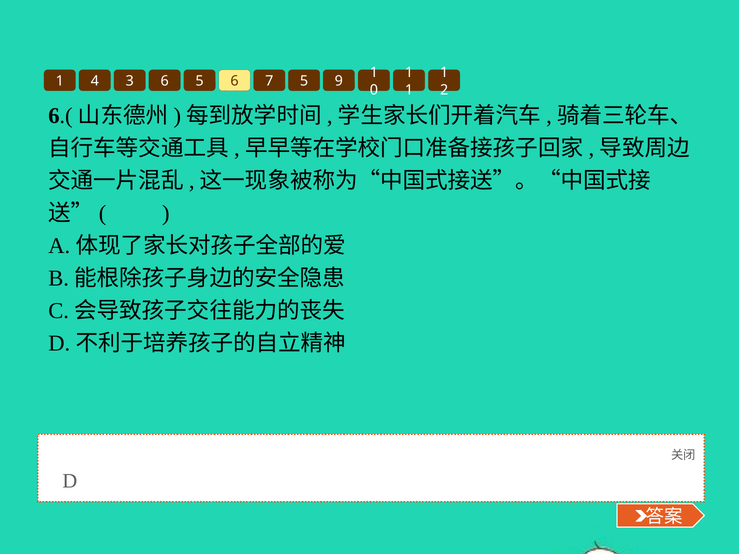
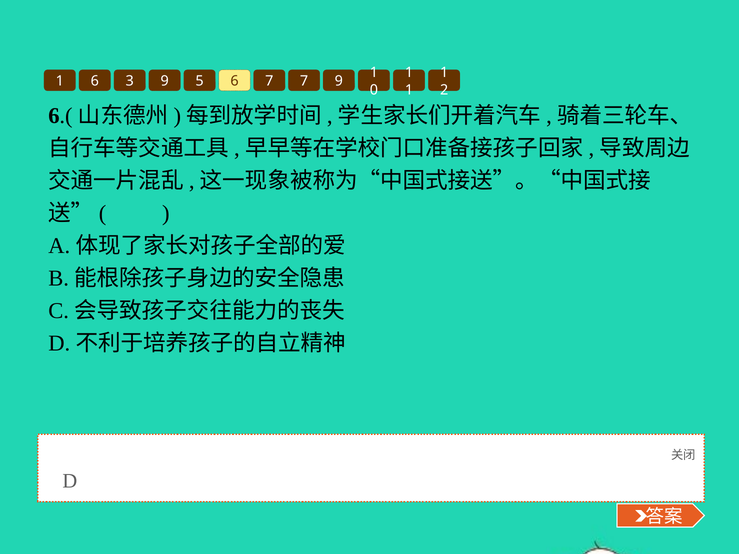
1 4: 4 -> 6 (95, 81)
3 6: 6 -> 9 (165, 81)
7 5: 5 -> 7 (304, 81)
